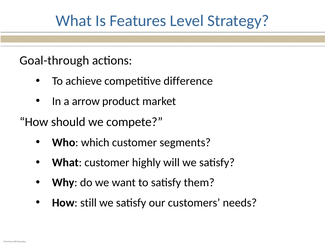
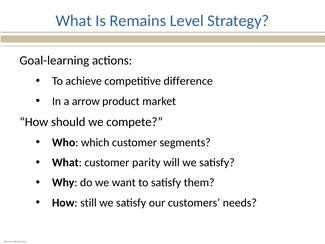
Features: Features -> Remains (138, 21)
Goal-through: Goal-through -> Goal-learning (54, 60)
highly: highly -> parity (146, 162)
